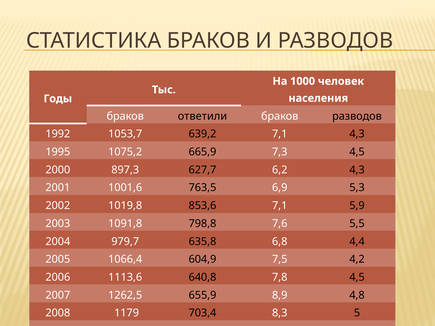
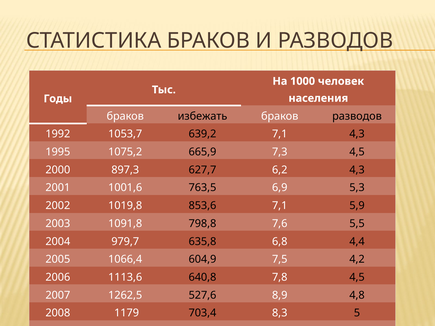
ответили: ответили -> избежать (203, 116)
655,9: 655,9 -> 527,6 (202, 295)
